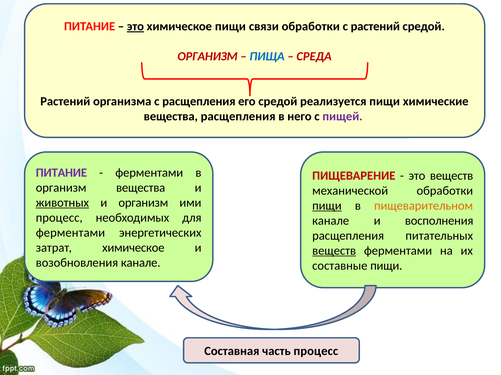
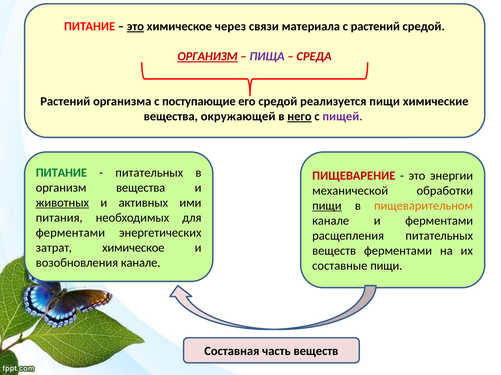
химическое пищи: пищи -> через (230, 27)
связи обработки: обработки -> материала (311, 27)
ОРГАНИЗМ underline: none -> present (208, 57)
ПИЩА colour: blue -> purple (267, 57)
с расщепления: расщепления -> поступающие (199, 102)
вещества расщепления: расщепления -> окружающей (238, 117)
него underline: none -> present (300, 117)
ПИТАНИЕ colour: purple -> green (61, 173)
ферментами: ферментами -> питательных (149, 173)
это веществ: веществ -> энергии (452, 176)
и организм: организм -> активных (143, 203)
процесс: процесс -> питания (59, 218)
и восполнения: восполнения -> ферментами (439, 221)
веществ underline: present -> none (334, 251)
часть процесс: процесс -> веществ (316, 352)
